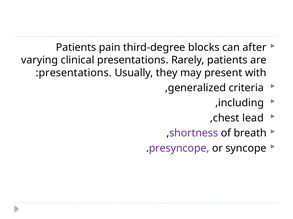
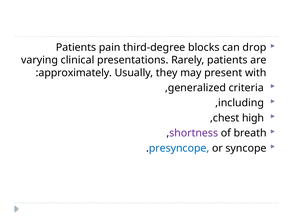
after: after -> drop (255, 48)
presentations: presentations -> approximately (75, 73)
lead: lead -> high (253, 118)
presyncope colour: purple -> blue (179, 149)
